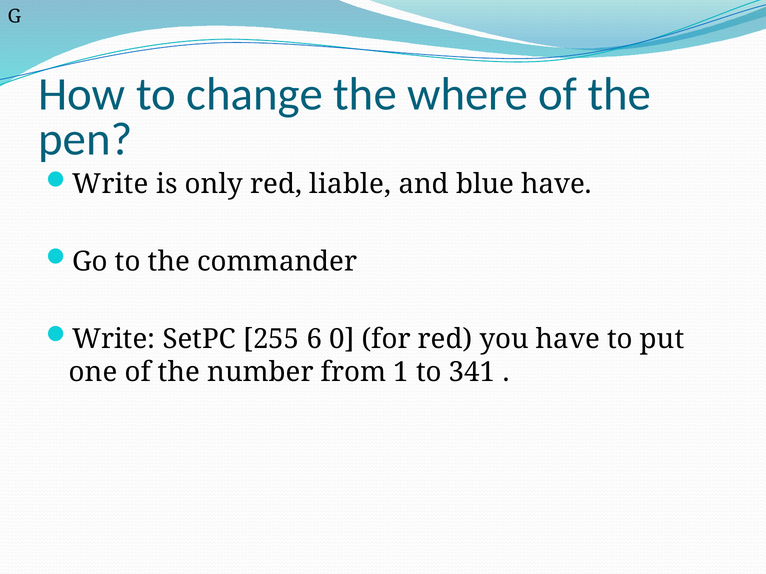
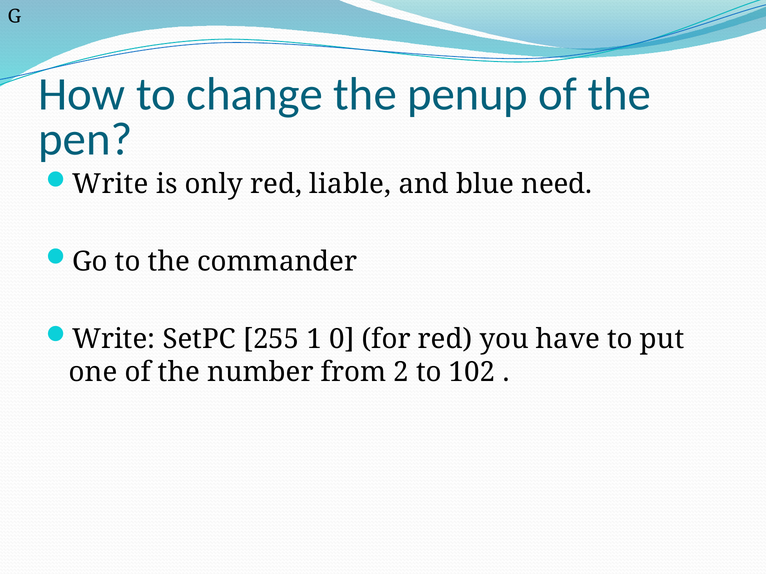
where: where -> penup (468, 94)
blue have: have -> need (557, 184)
6: 6 -> 1 (314, 339)
1: 1 -> 2 (401, 372)
341: 341 -> 102 (472, 372)
